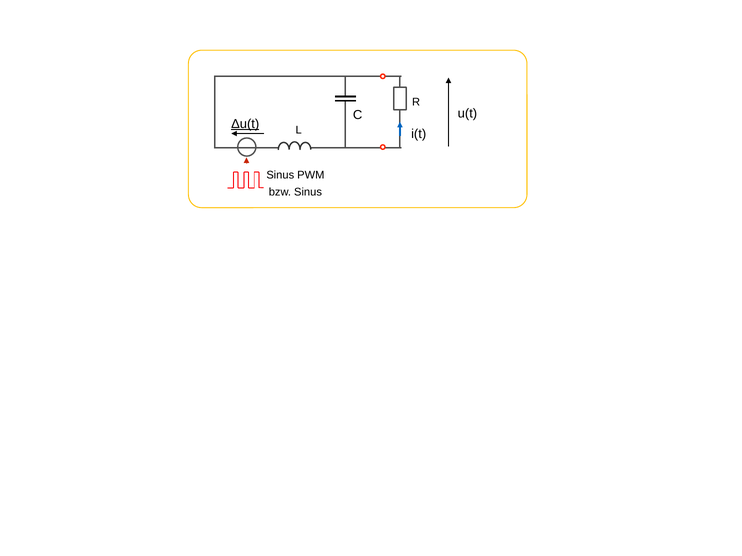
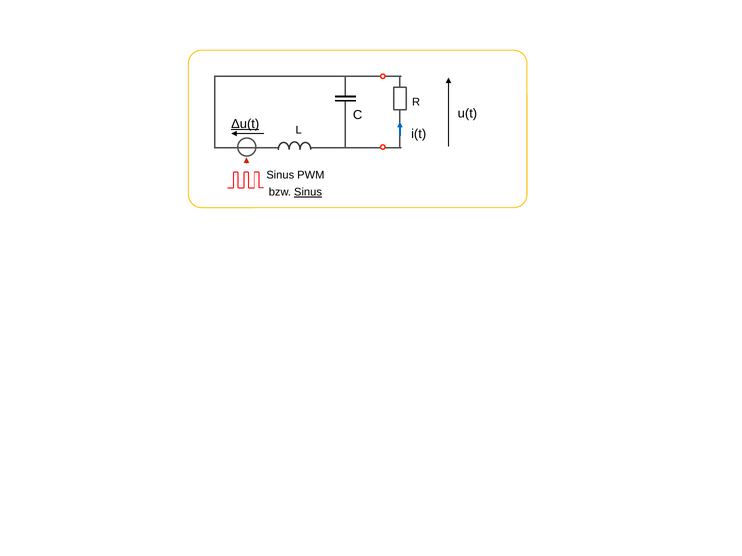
Sinus underline: none -> present (308, 192)
